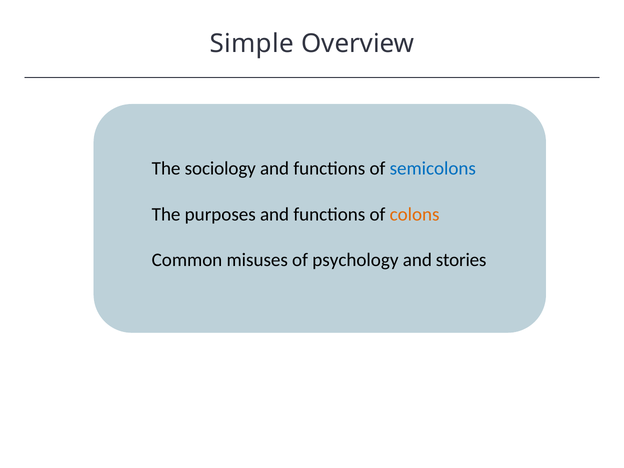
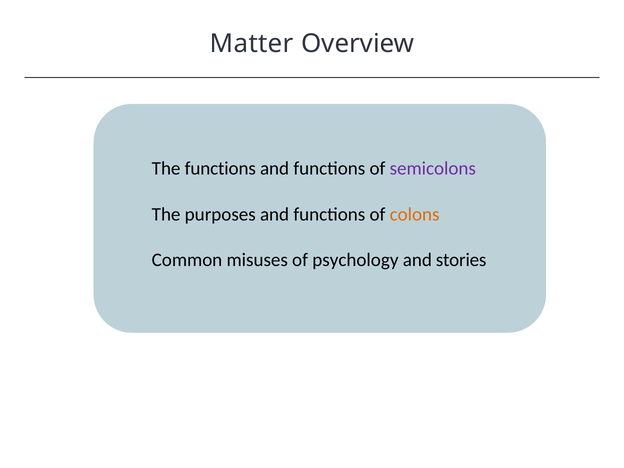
Simple: Simple -> Matter (252, 44)
The sociology: sociology -> functions (220, 169)
semicolons colour: blue -> purple (433, 169)
